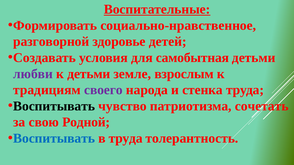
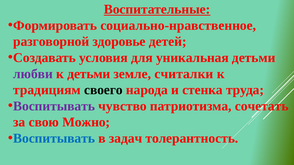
самобытная: самобытная -> уникальная (192, 58)
взрослым: взрослым -> считалки (184, 74)
своего colour: purple -> black (103, 90)
Воспитывать colour: black -> purple (54, 106)
Родной: Родной -> Можно (86, 122)
в труда: труда -> задач (126, 139)
